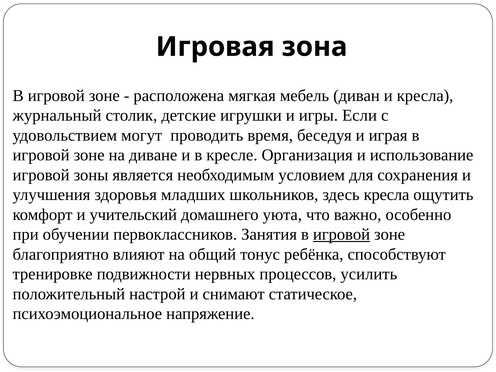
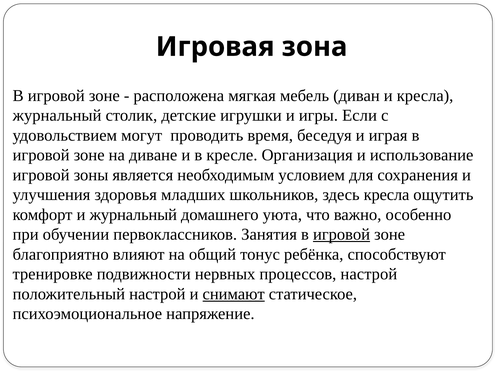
и учительский: учительский -> журнальный (133, 215)
процессов усилить: усилить -> настрой (369, 274)
снимают underline: none -> present (234, 294)
